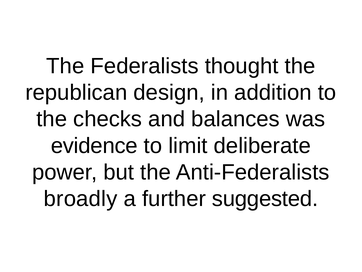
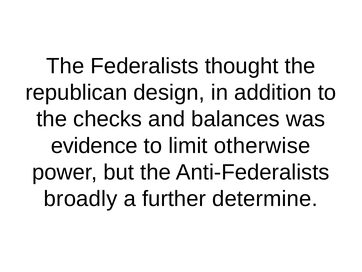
deliberate: deliberate -> otherwise (262, 145)
suggested: suggested -> determine (265, 199)
